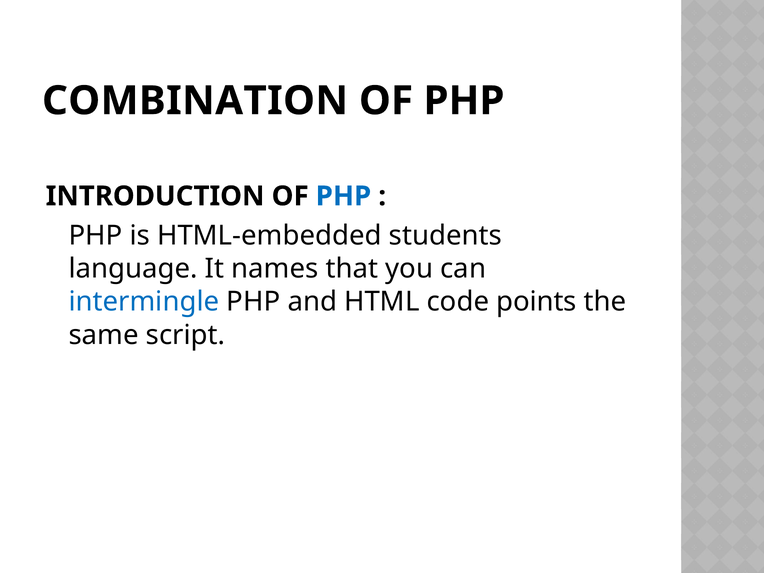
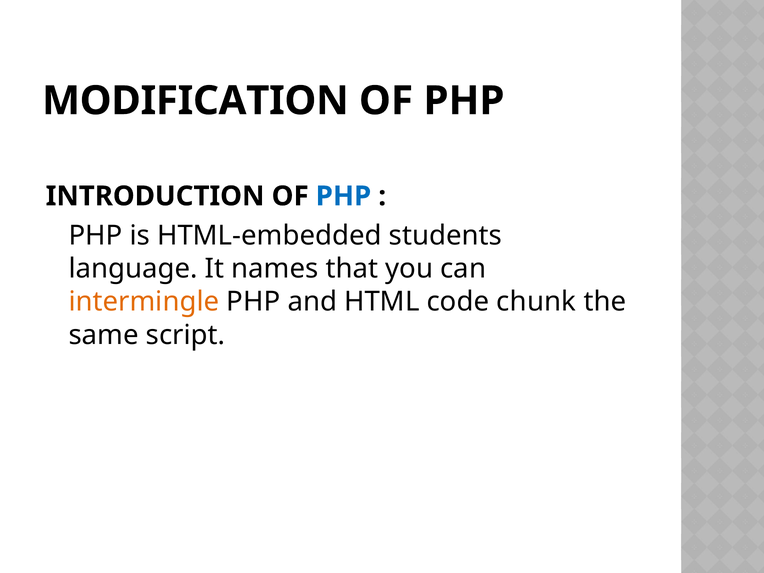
COMBINATION: COMBINATION -> MODIFICATION (195, 101)
intermingle colour: blue -> orange (144, 302)
points: points -> chunk (536, 302)
